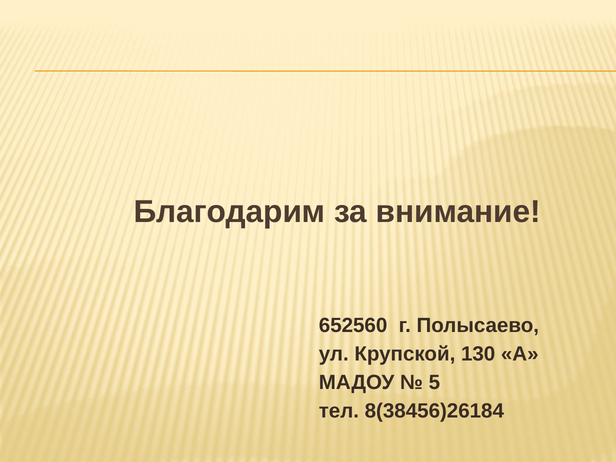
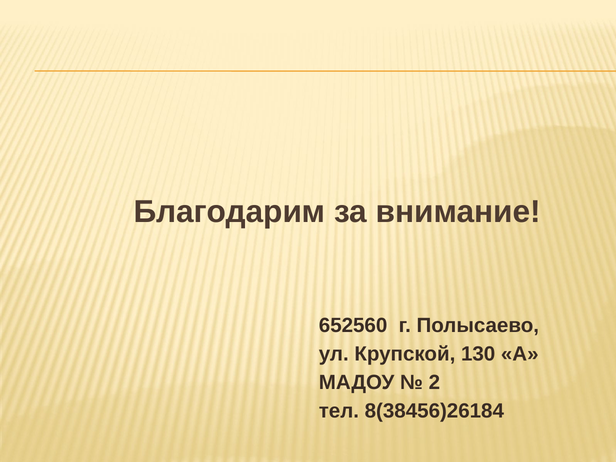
5: 5 -> 2 (434, 382)
